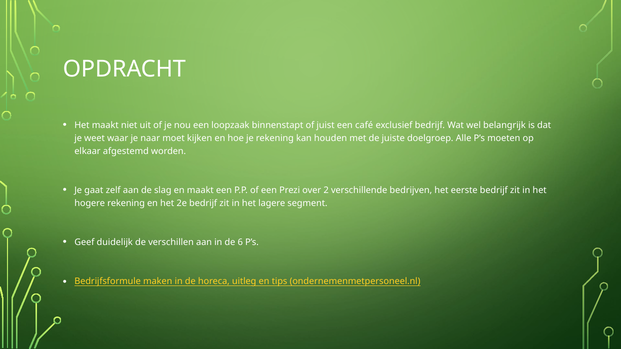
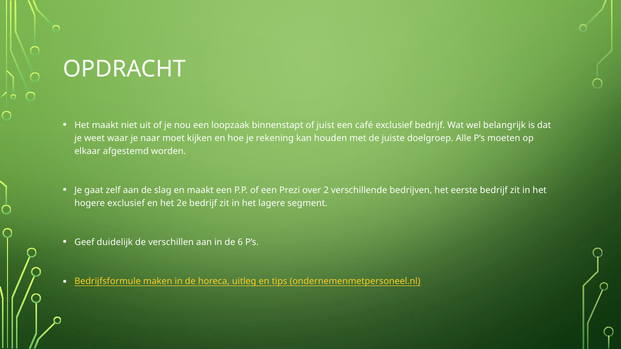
hogere rekening: rekening -> exclusief (126, 203)
